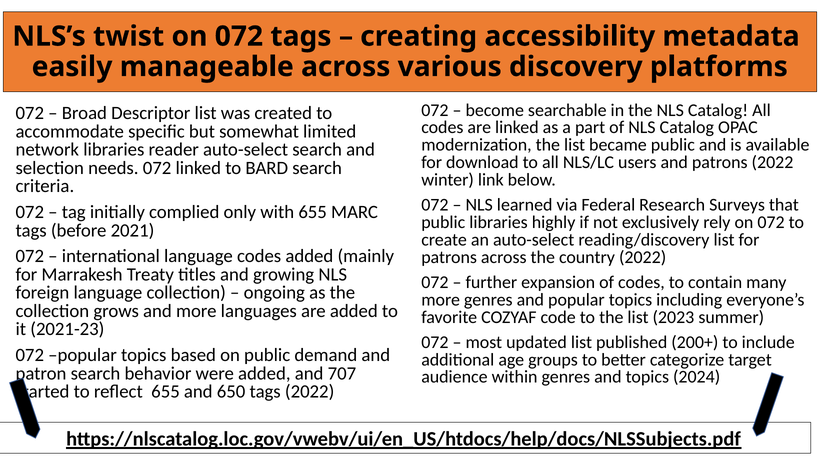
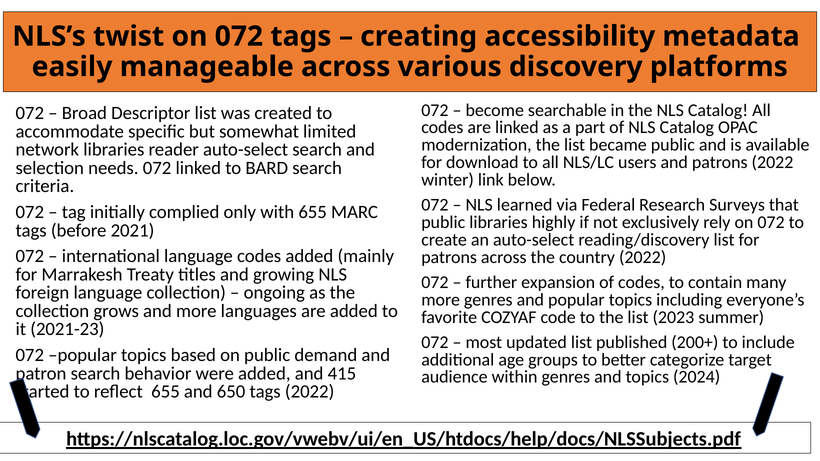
707: 707 -> 415 (342, 374)
